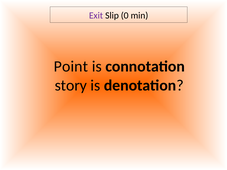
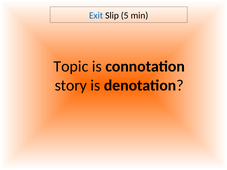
Exit colour: purple -> blue (96, 15)
0: 0 -> 5 (125, 15)
Point: Point -> Topic (71, 67)
